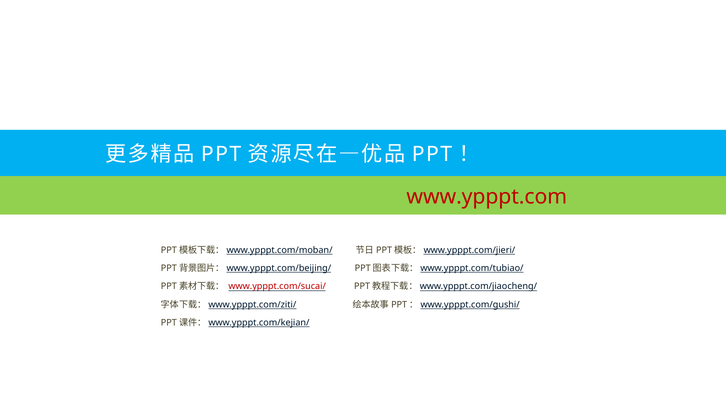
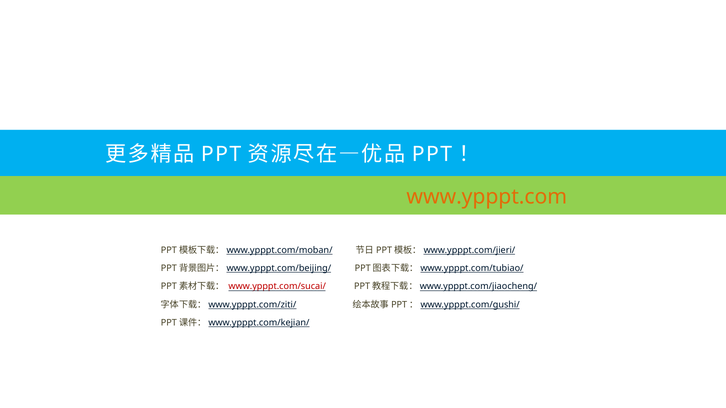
www.ypppt.com colour: red -> orange (487, 197)
